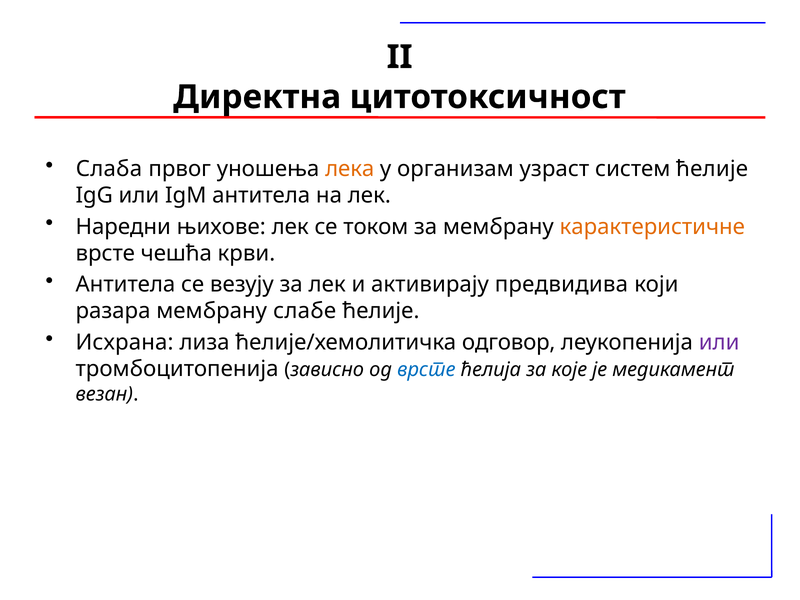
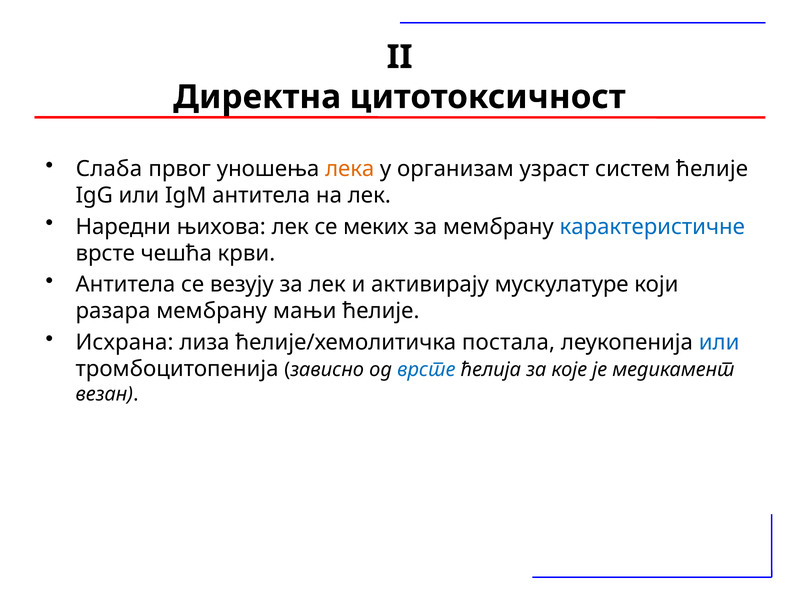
њихове: њихове -> њихова (221, 227)
током: током -> меких (376, 227)
карактеристичне colour: orange -> blue (652, 227)
предвидива: предвидива -> мускулатуре (562, 284)
слабе: слабе -> мањи (305, 311)
одговор: одговор -> постала (508, 342)
или colour: purple -> blue (719, 342)
